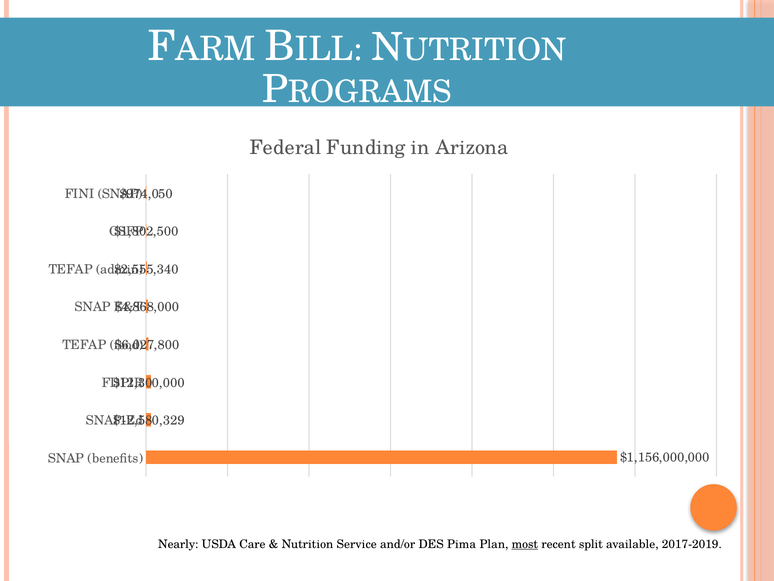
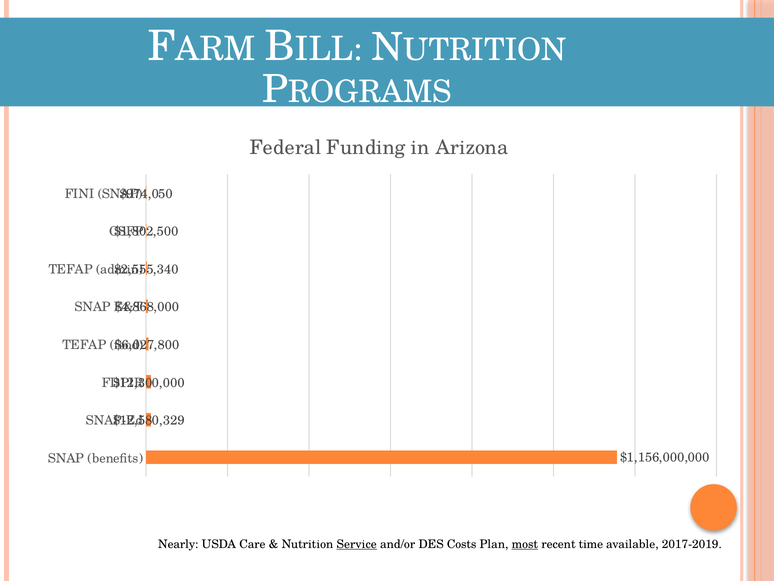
Service underline: none -> present (357, 544)
Pima: Pima -> Costs (462, 544)
split: split -> time (591, 544)
